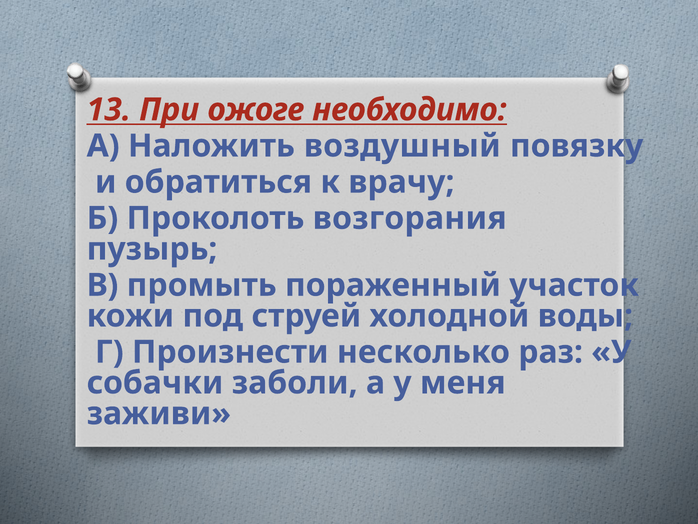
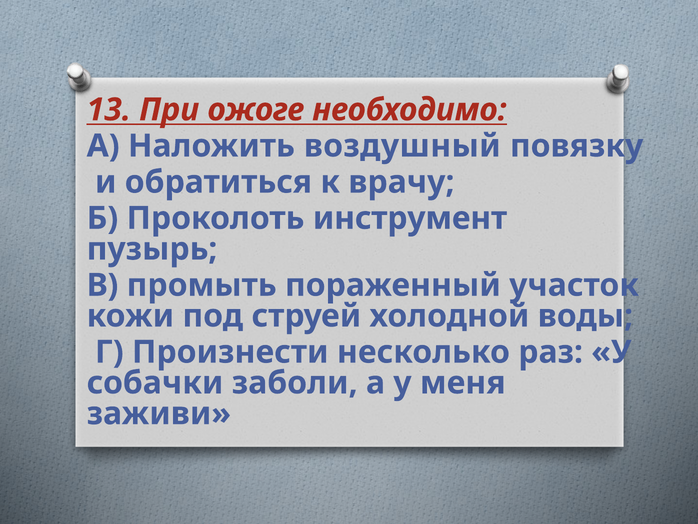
возгорания: возгорания -> инструмент (410, 218)
